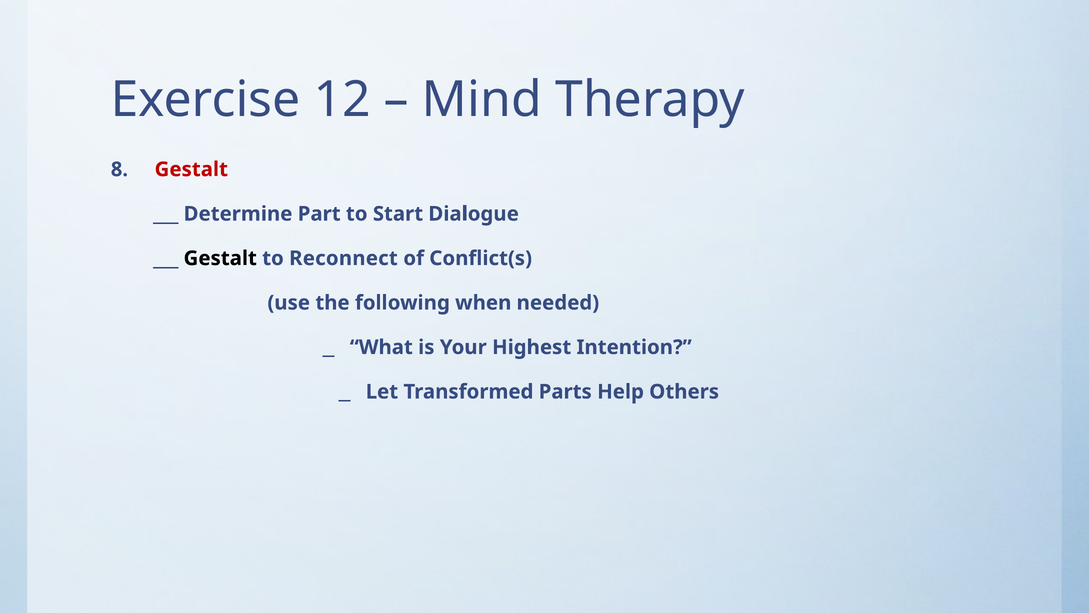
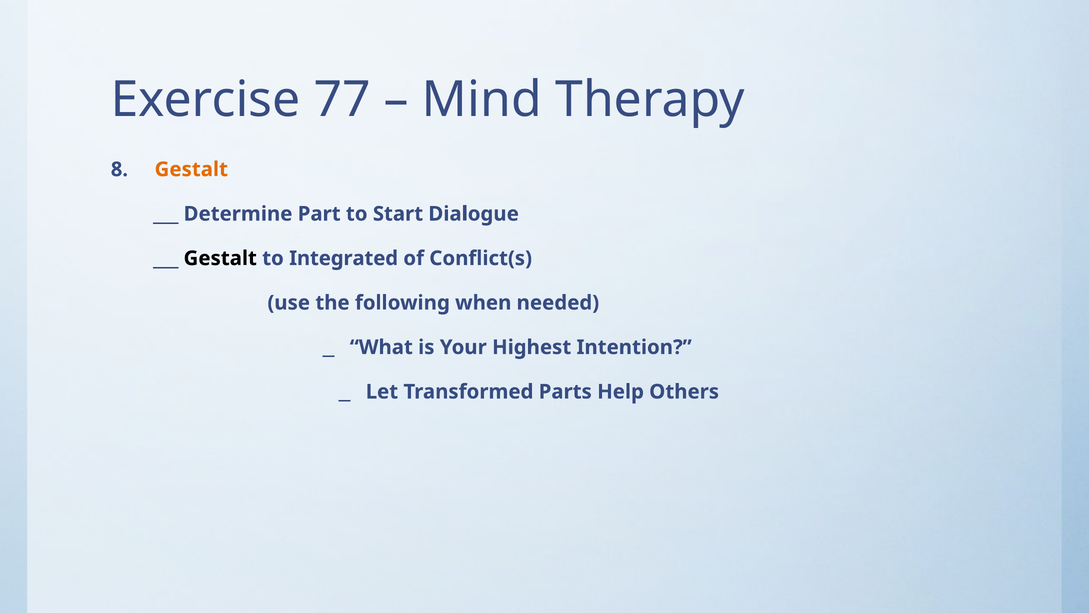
12: 12 -> 77 (342, 100)
Gestalt colour: red -> orange (191, 169)
Reconnect: Reconnect -> Integrated (344, 258)
